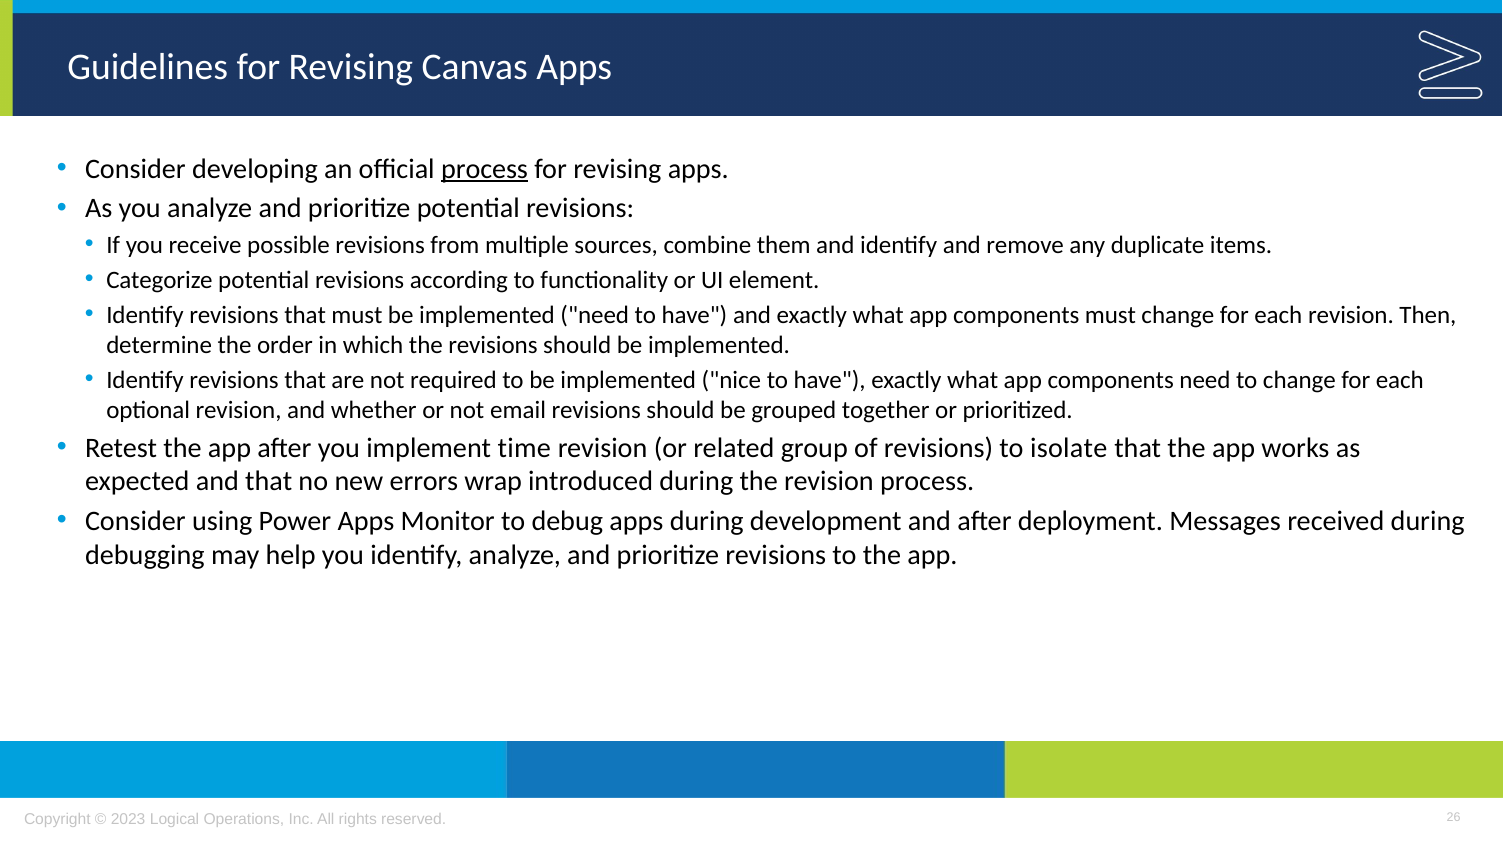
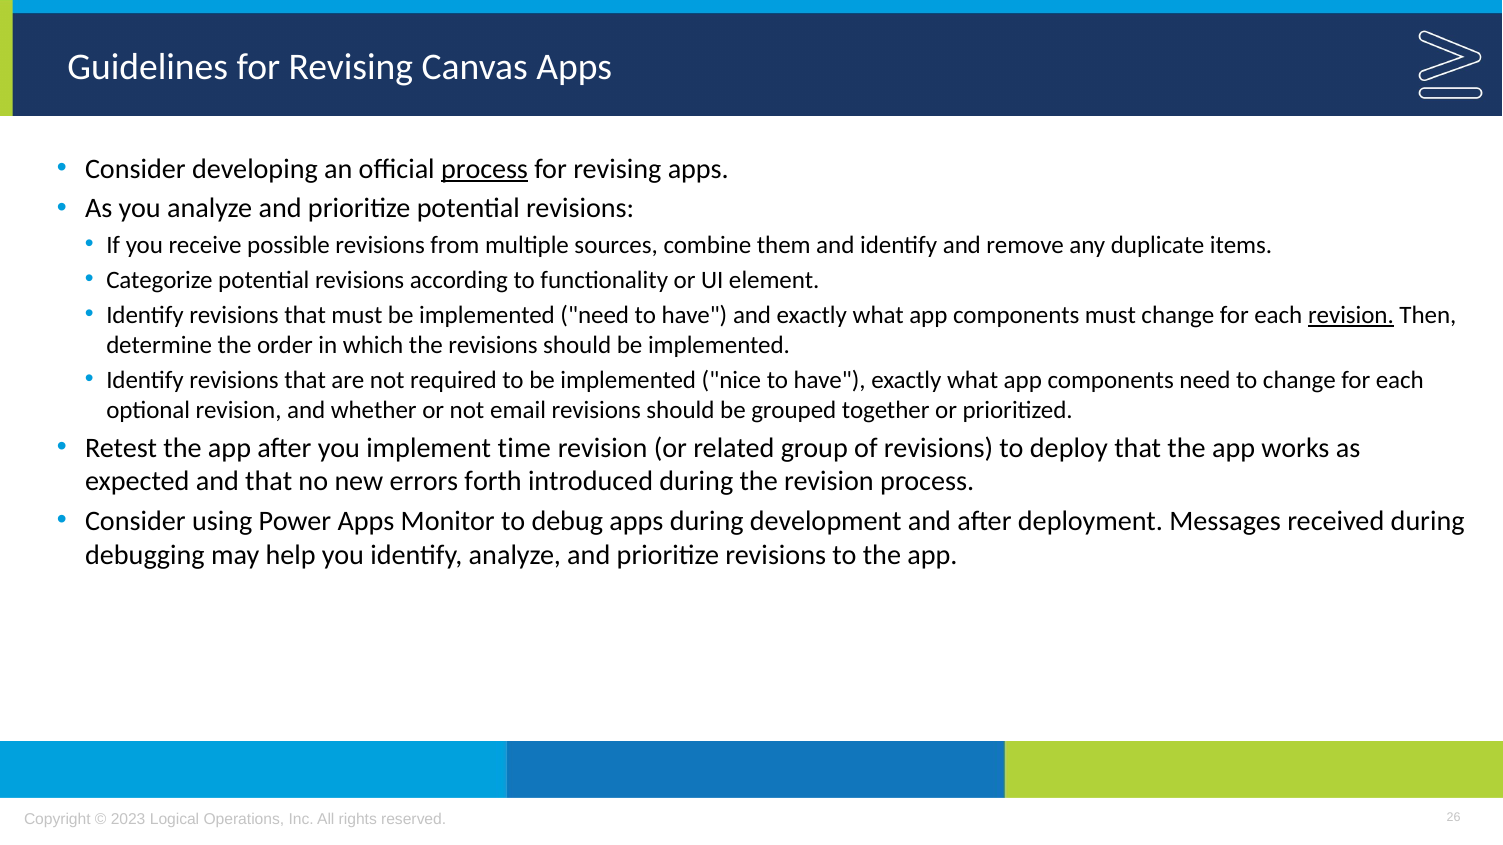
revision underline: none -> present (1351, 315)
isolate: isolate -> deploy (1069, 448)
wrap: wrap -> forth (493, 482)
